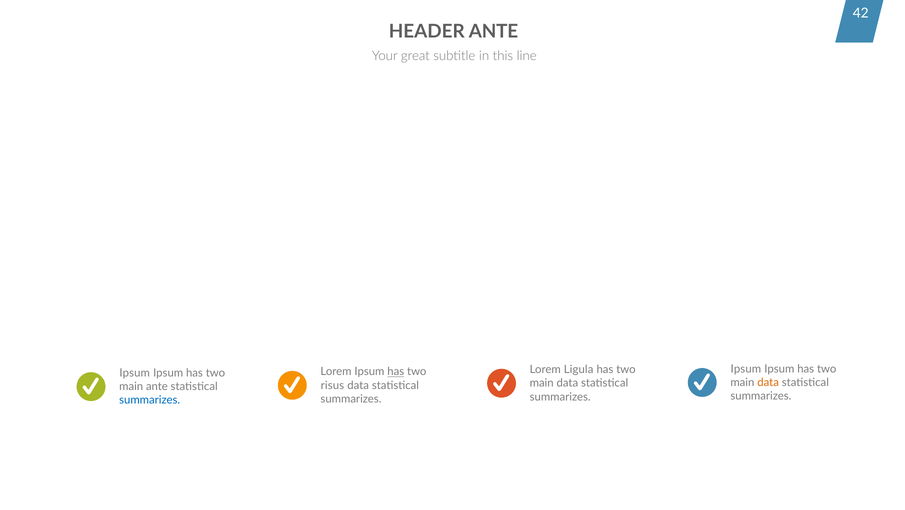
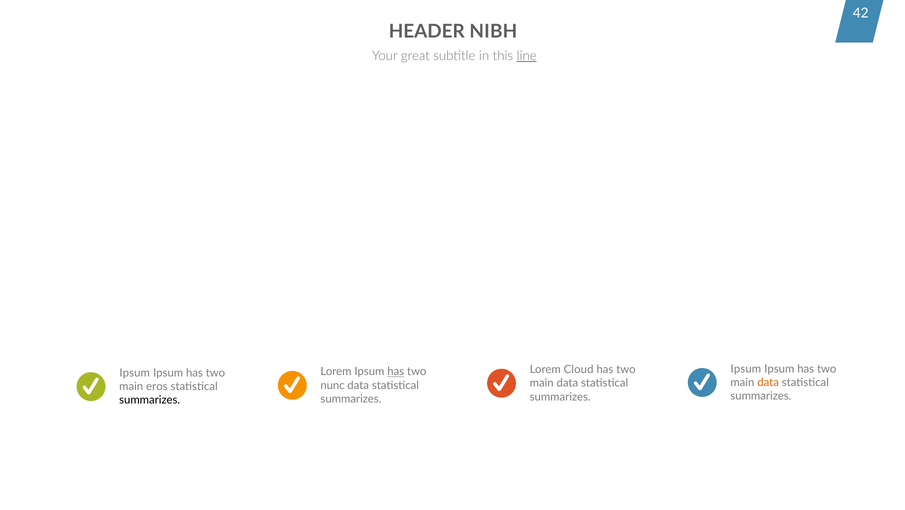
HEADER ANTE: ANTE -> NIBH (493, 31)
line underline: none -> present (527, 56)
Ligula: Ligula -> Cloud (579, 370)
risus: risus -> nunc (333, 386)
main ante: ante -> eros (157, 387)
summarizes colour: blue -> black (150, 401)
